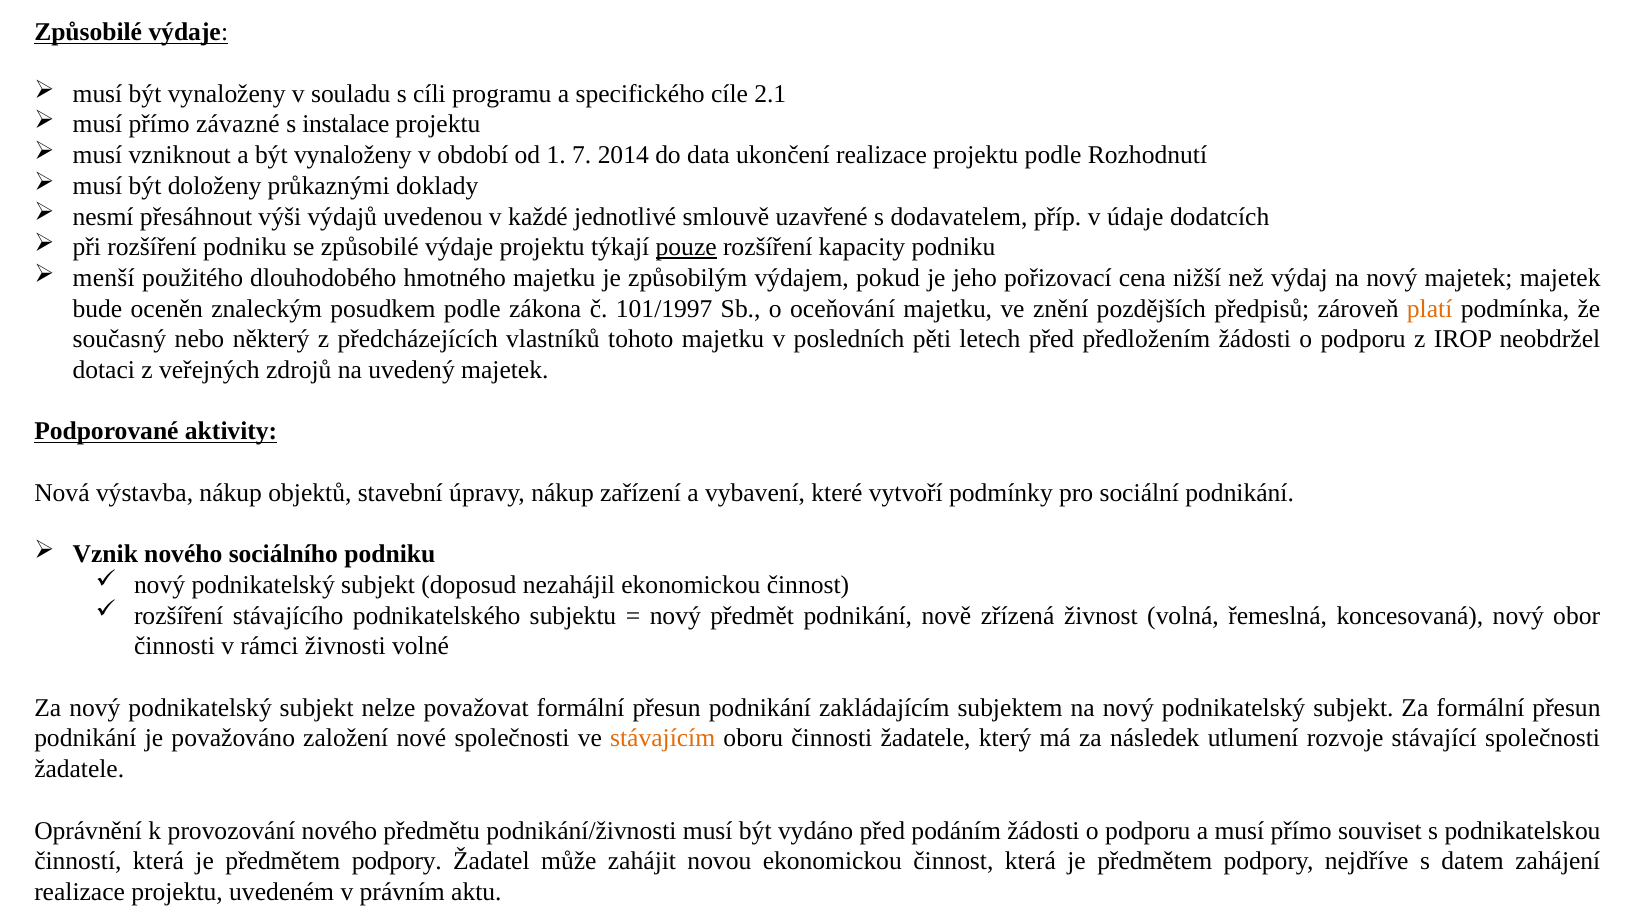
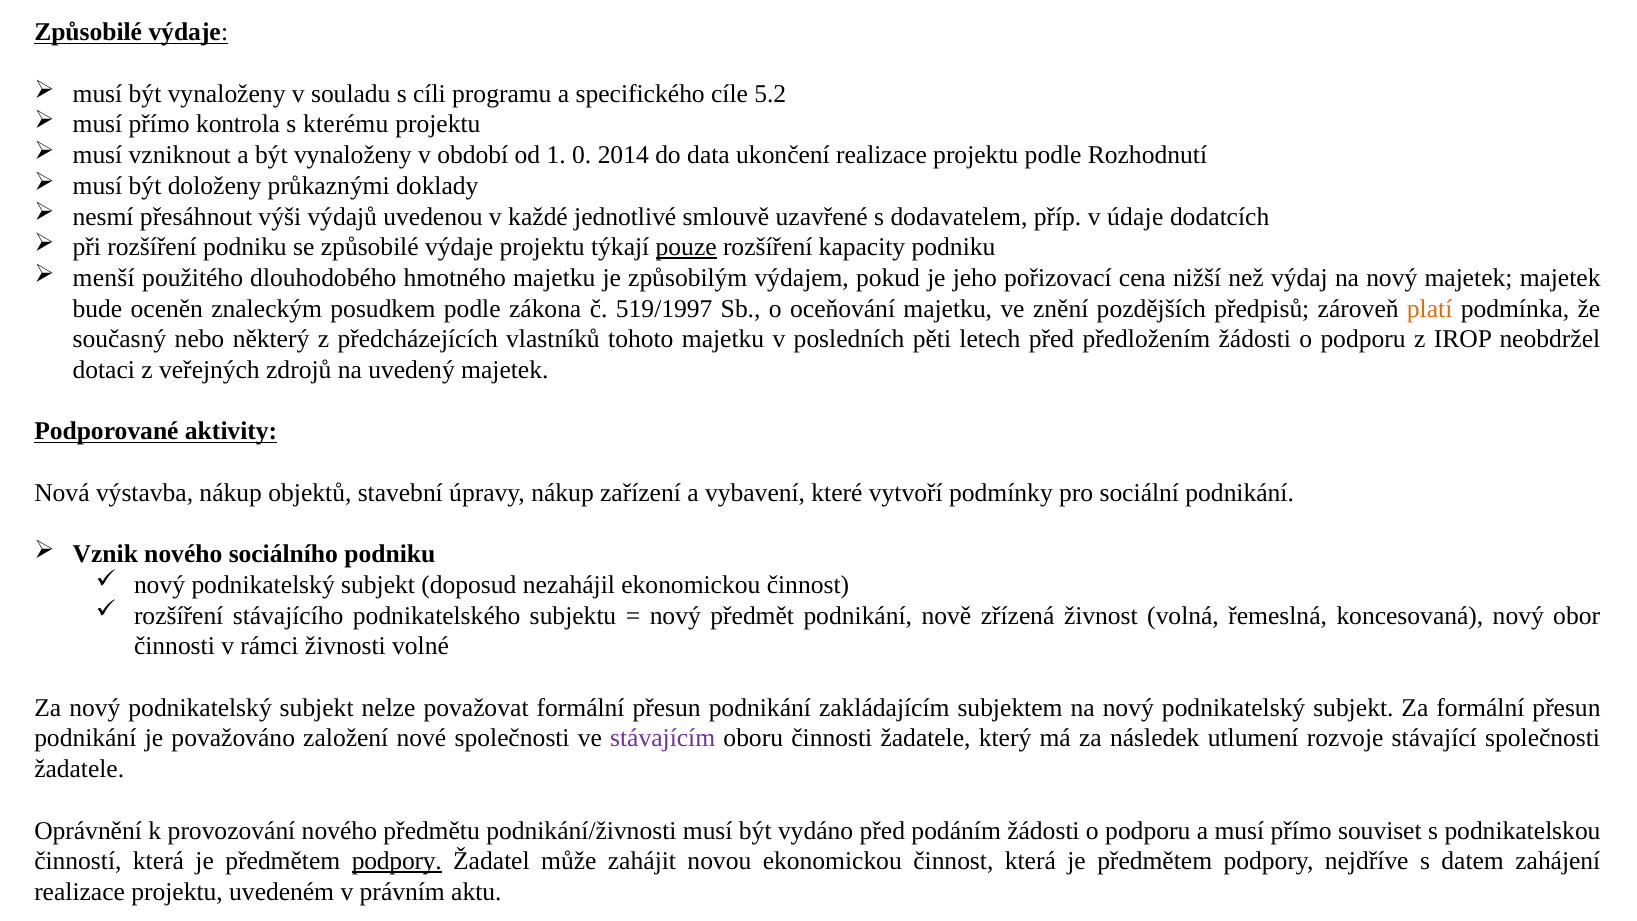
2.1: 2.1 -> 5.2 (770, 94)
závazné: závazné -> kontrola (238, 124)
instalace: instalace -> kterému (346, 124)
7: 7 -> 0 (582, 155)
101/1997: 101/1997 -> 519/1997 (664, 309)
stávajícím colour: orange -> purple (663, 738)
podpory underline: none -> present (397, 861)
